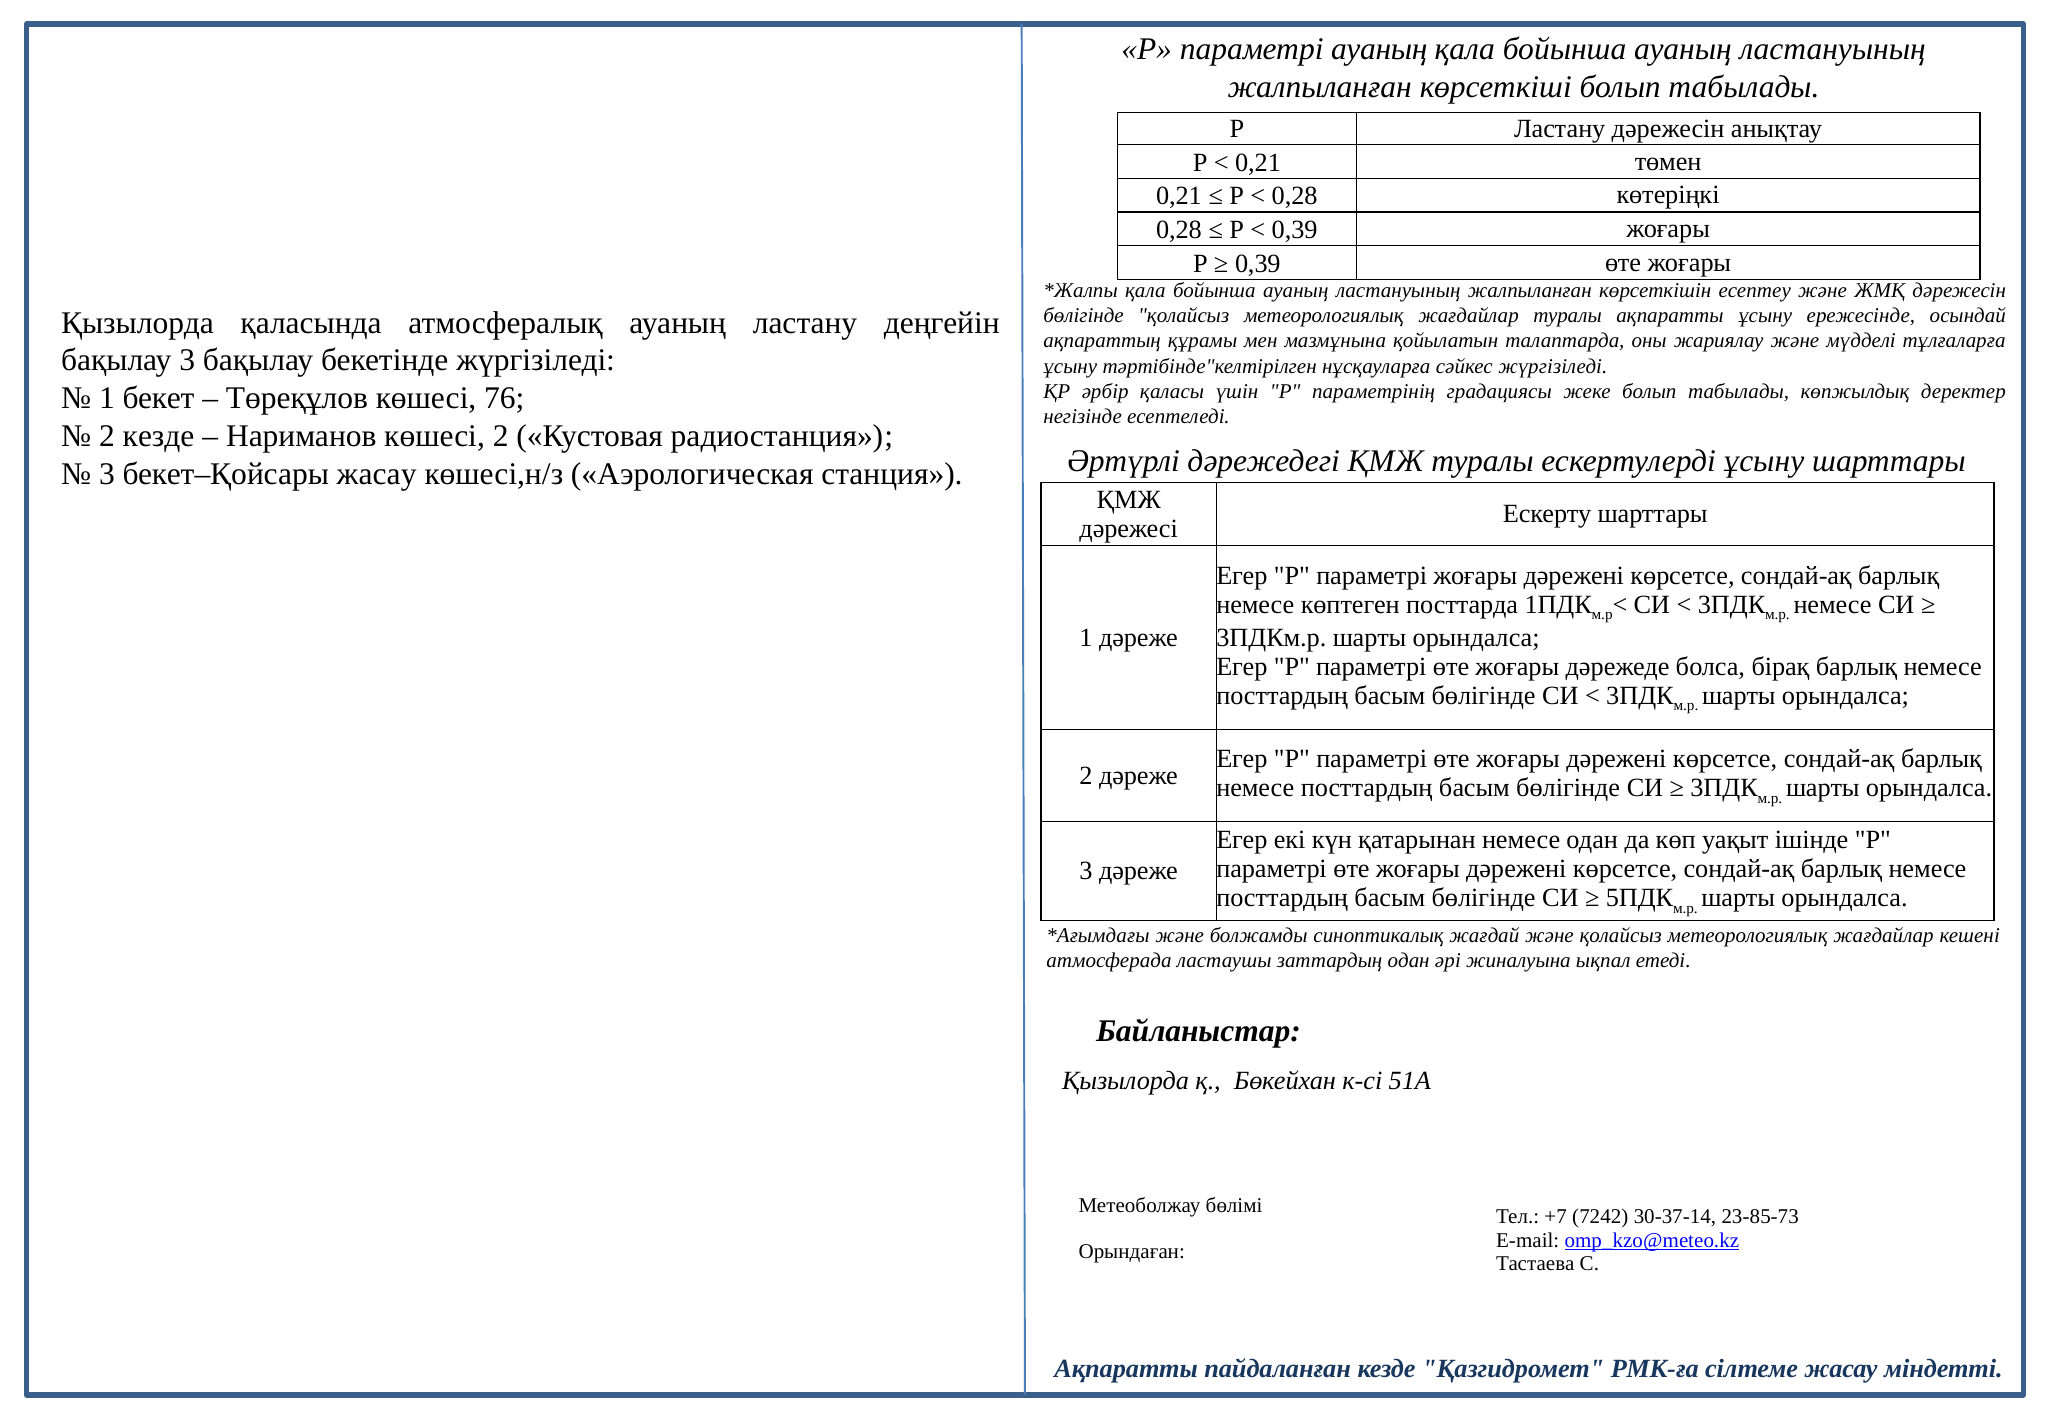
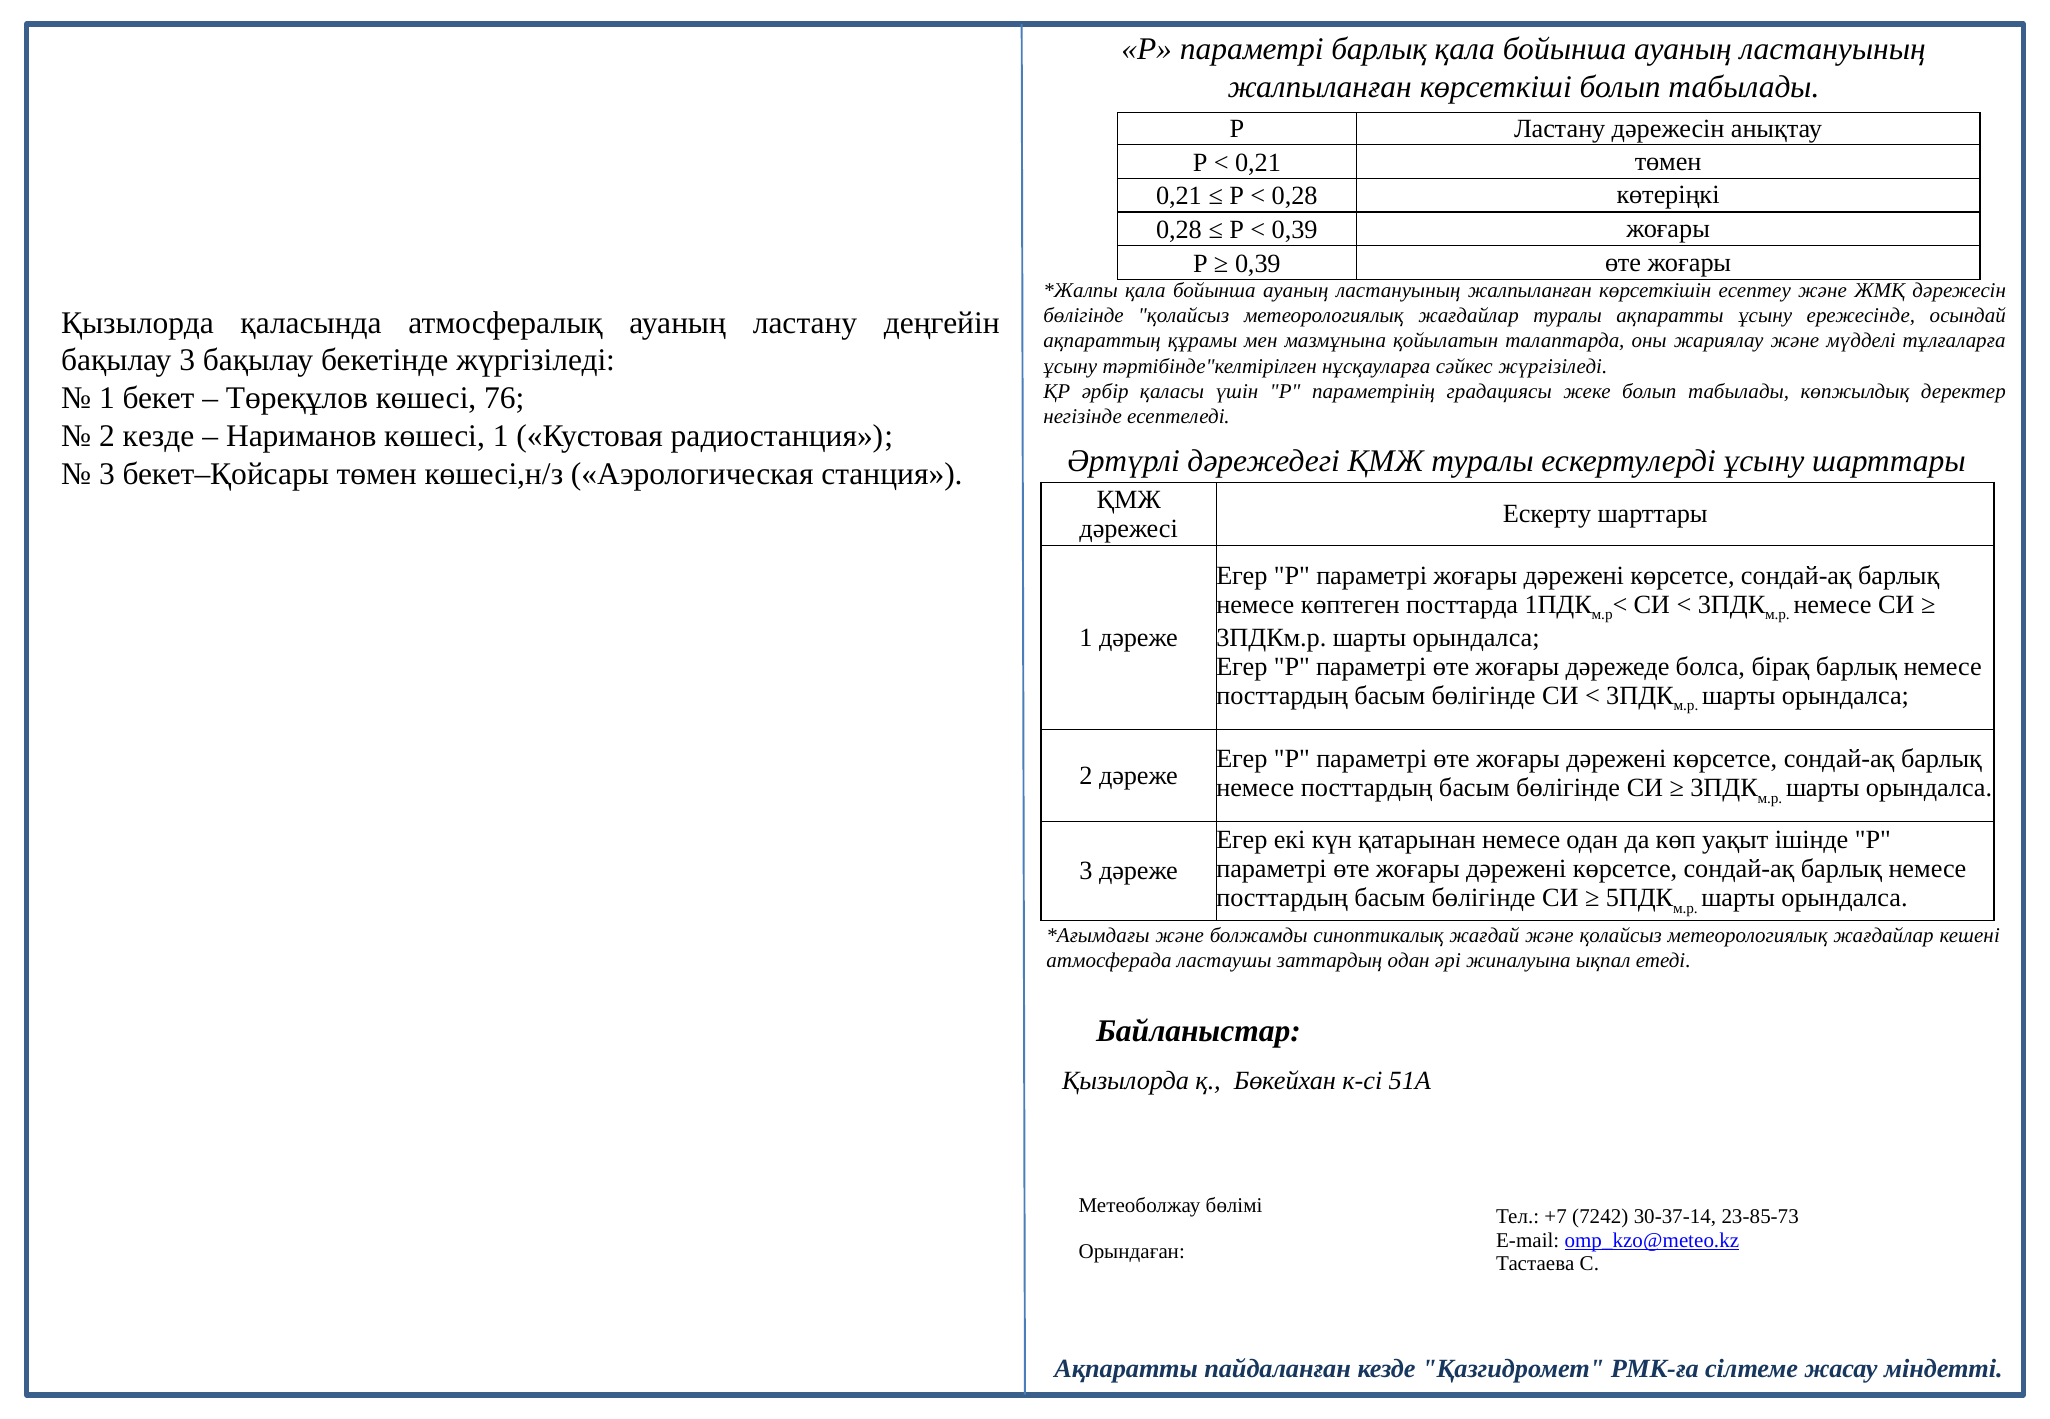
параметрі ауаның: ауаның -> барлық (1379, 49)
көшесі 2: 2 -> 1 (501, 436)
бекет–Қойсары жасау: жасау -> төмен (377, 474)
